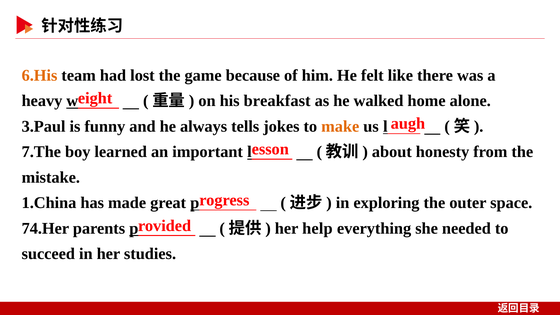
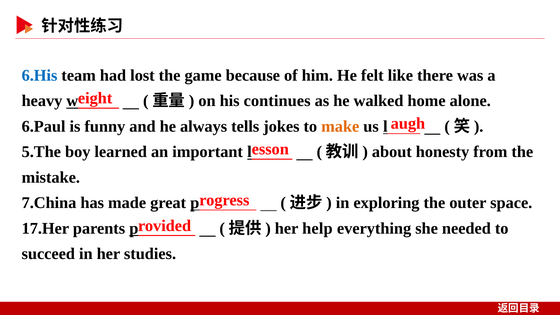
6.His colour: orange -> blue (39, 75)
breakfast: breakfast -> continues (277, 101)
3.Paul: 3.Paul -> 6.Paul (44, 126)
7.The: 7.The -> 5.The (41, 152)
1.China: 1.China -> 7.China (49, 203)
74.Her: 74.Her -> 17.Her (45, 228)
